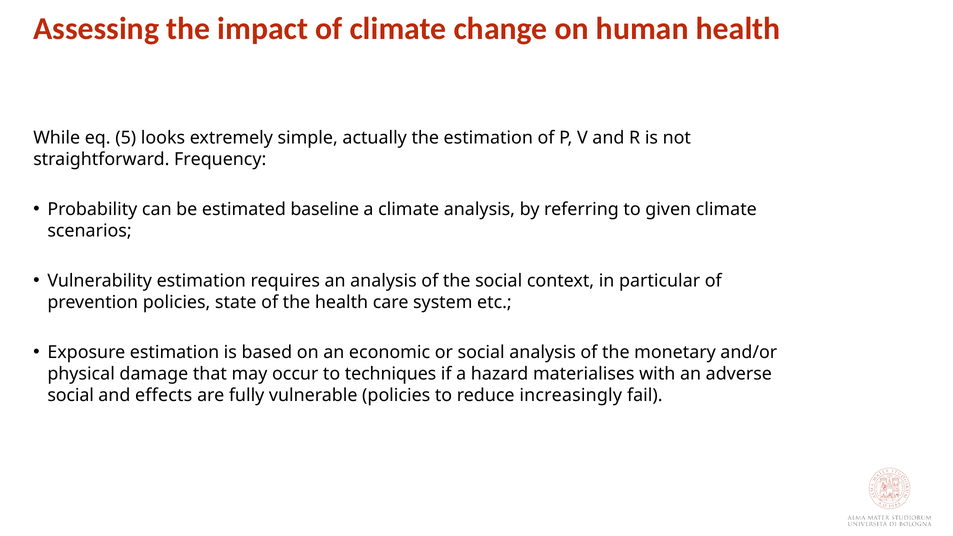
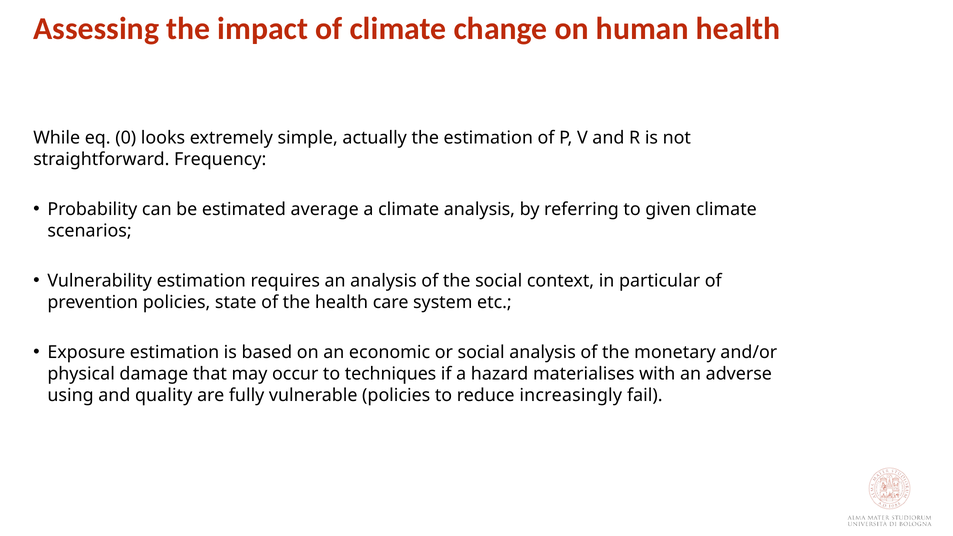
5: 5 -> 0 (126, 138)
baseline: baseline -> average (325, 209)
social: social -> using (71, 395)
effects: effects -> quality (164, 395)
